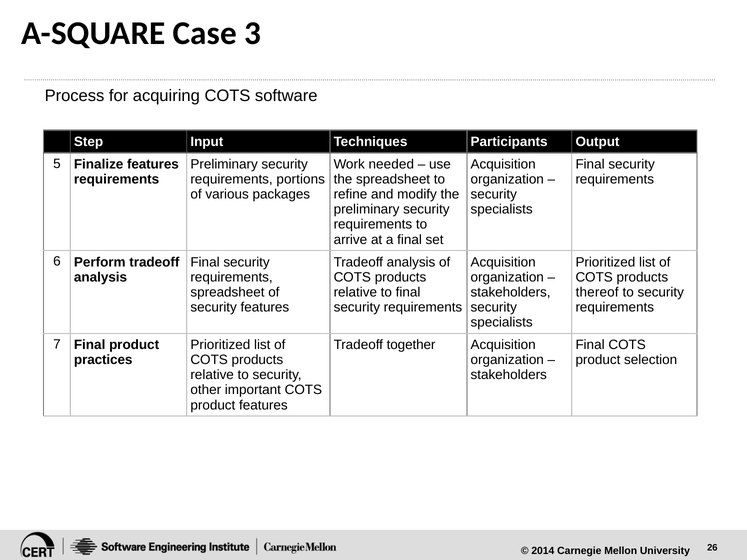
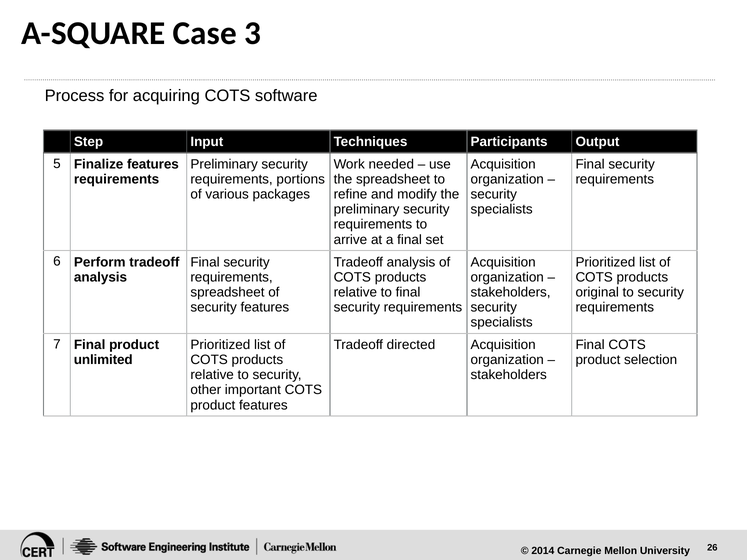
thereof: thereof -> original (597, 292)
together: together -> directed (411, 345)
practices: practices -> unlimited (103, 360)
